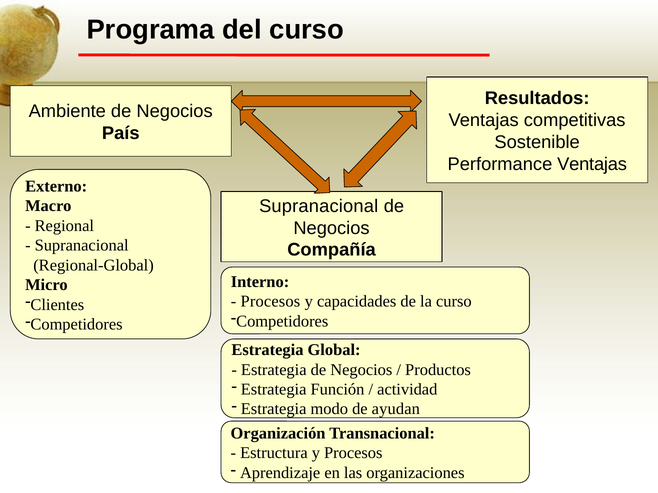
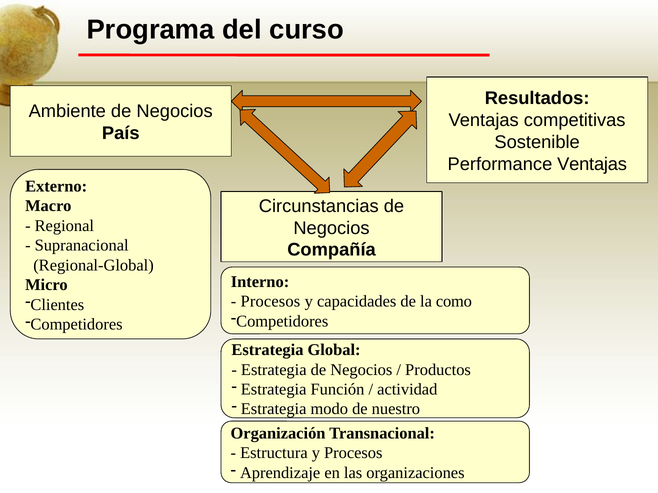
Supranacional: Supranacional -> Circunstancias (319, 206)
la curso: curso -> como (454, 302)
ayudan: ayudan -> nuestro (396, 409)
